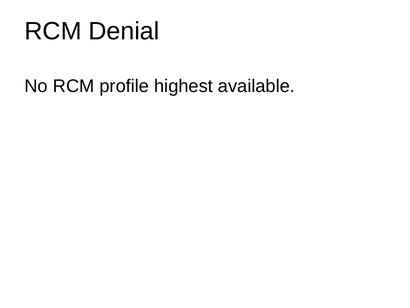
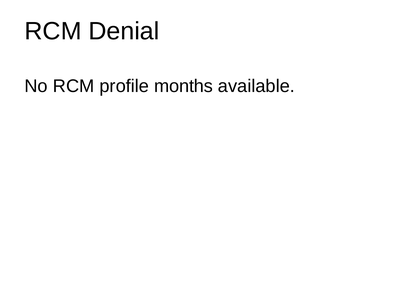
highest: highest -> months (184, 86)
